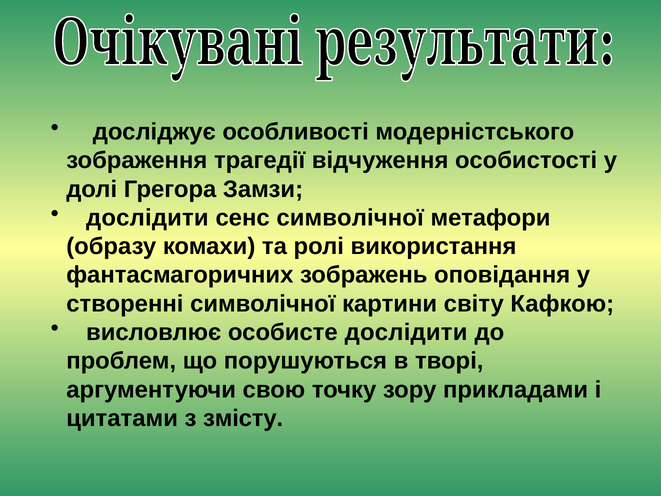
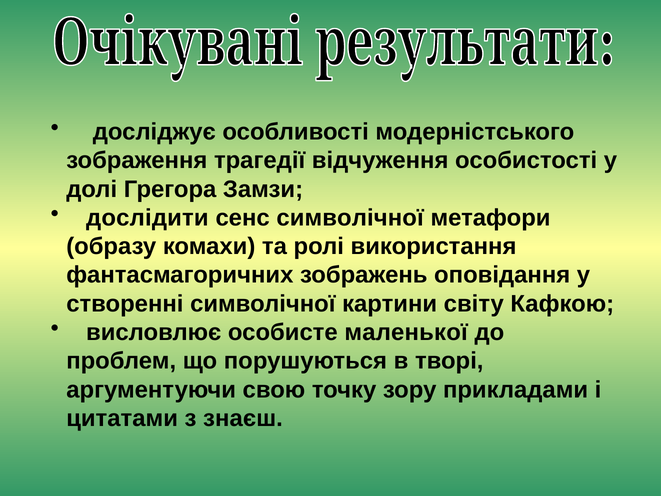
особисте дослідити: дослідити -> маленької (406, 332)
змісту: змісту -> знаєш (243, 418)
